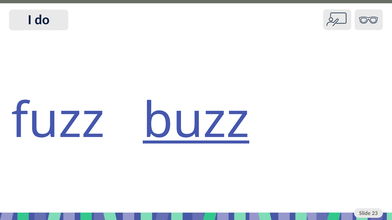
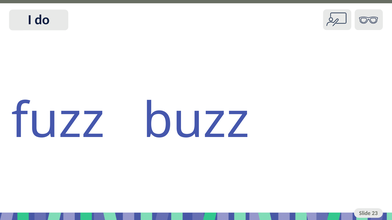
buzz underline: present -> none (196, 121)
